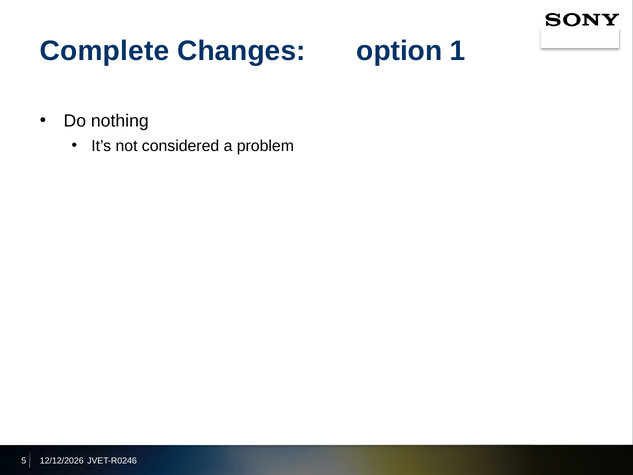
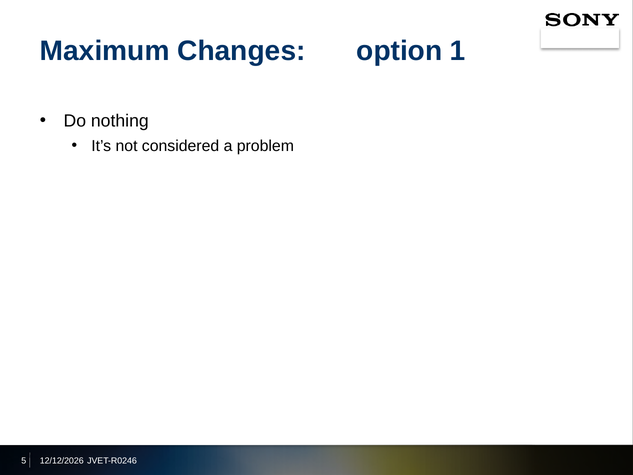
Complete: Complete -> Maximum (105, 51)
